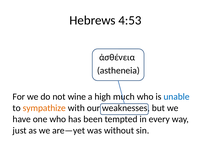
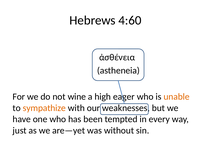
4:53: 4:53 -> 4:60 (130, 20)
much: much -> eager (124, 97)
unable colour: blue -> orange (177, 97)
